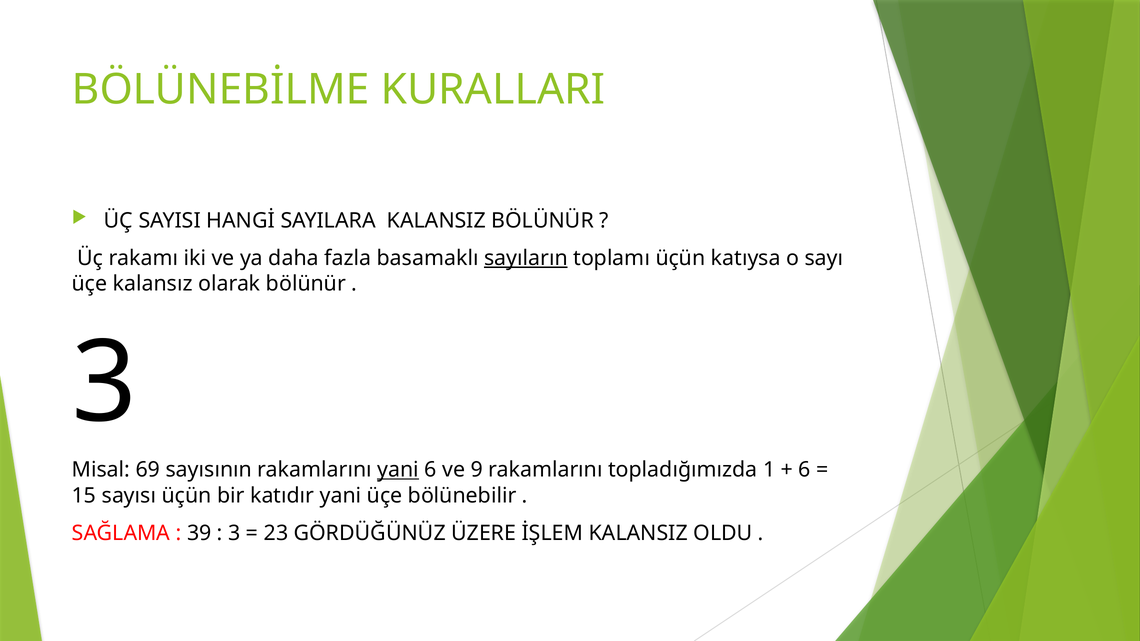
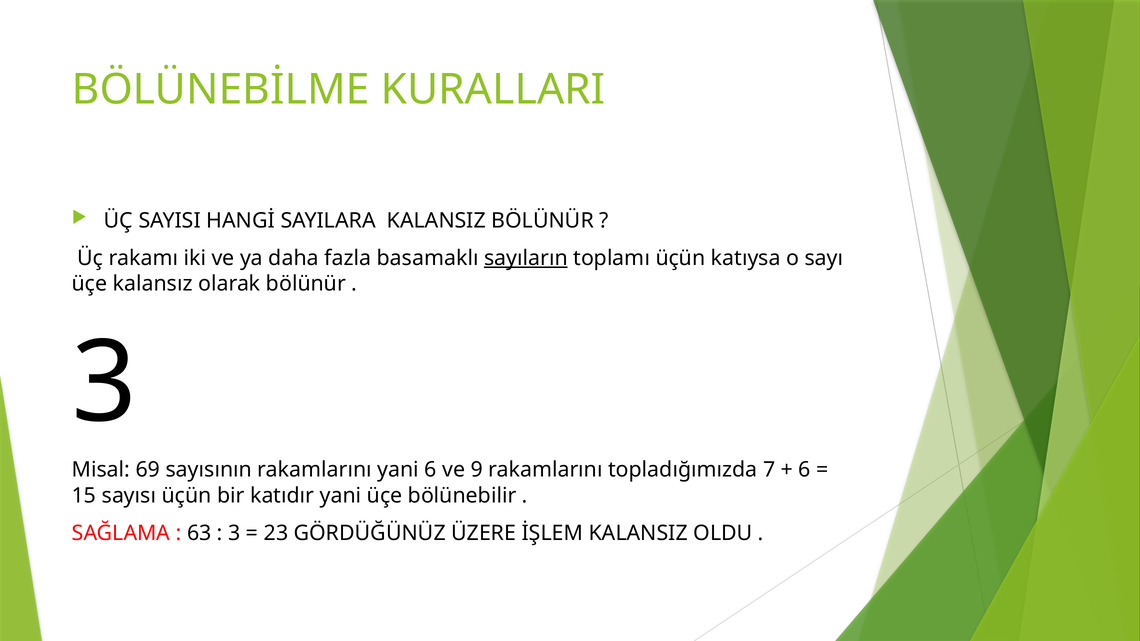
yani underline: present -> none (398, 470)
1: 1 -> 7 (769, 470)
39: 39 -> 63 (199, 533)
